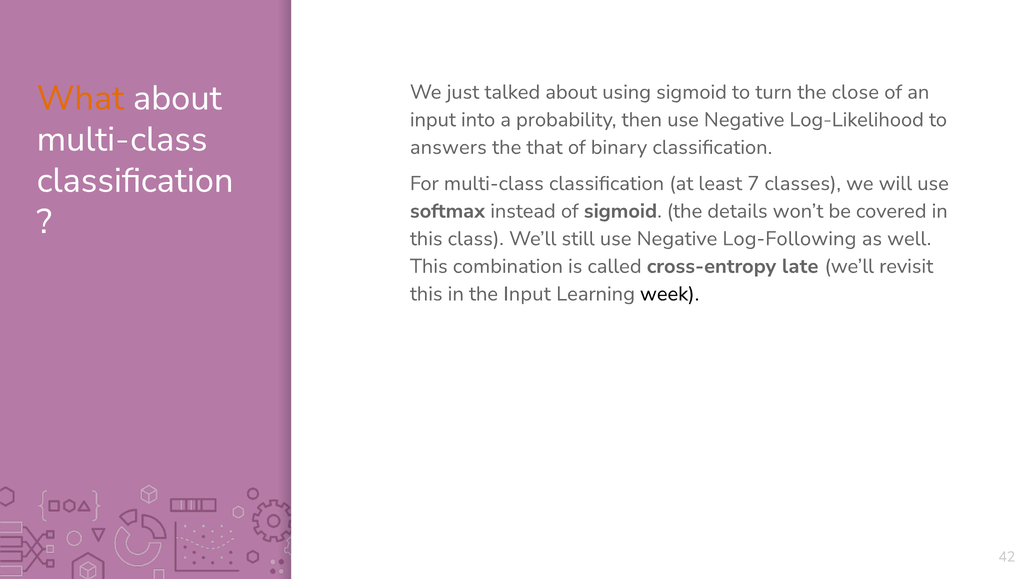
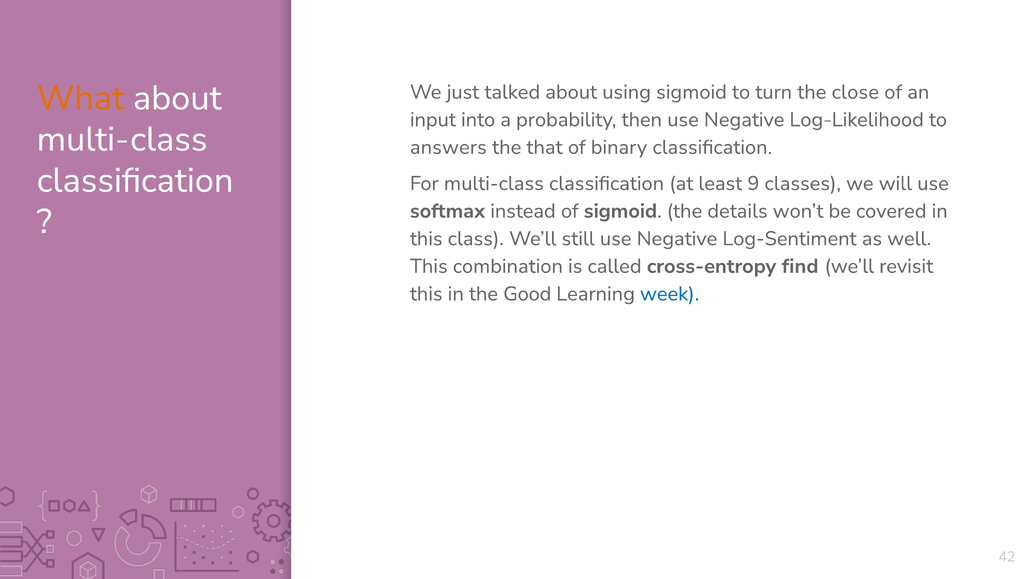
7: 7 -> 9 (753, 184)
Log-Following: Log-Following -> Log-Sentiment (789, 239)
late: late -> find (800, 266)
the Input: Input -> Good (527, 294)
week colour: black -> blue (670, 294)
